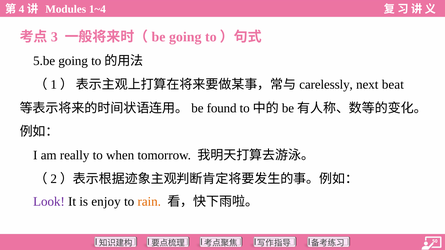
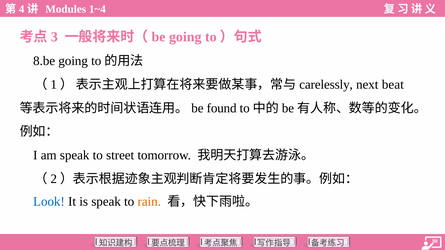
5.be: 5.be -> 8.be (44, 61)
am really: really -> speak (75, 156)
when: when -> street (120, 156)
Look colour: purple -> blue (49, 202)
is enjoy: enjoy -> speak (106, 202)
